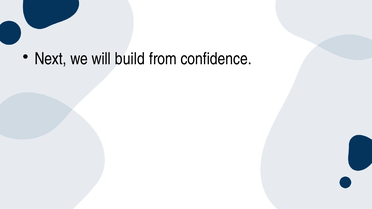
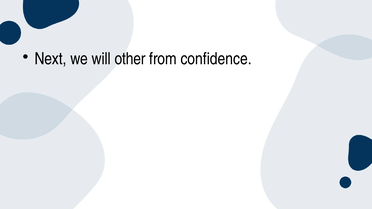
build: build -> other (130, 59)
